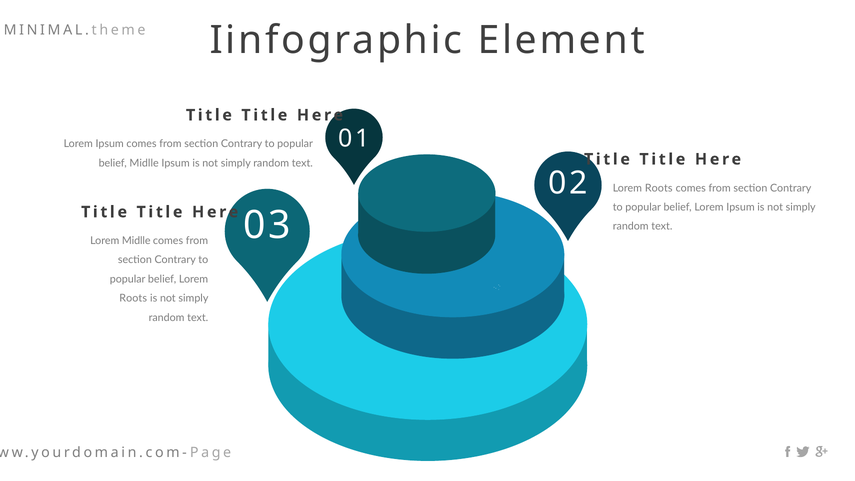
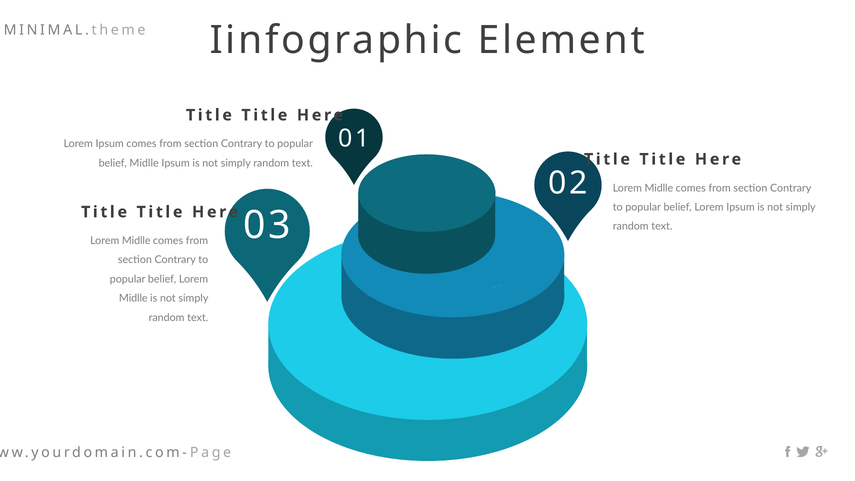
Roots: Roots -> Midlle (659, 188)
Roots: Roots -> Midlle (133, 298)
